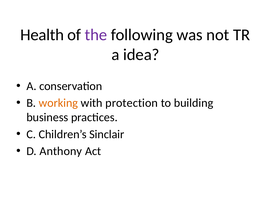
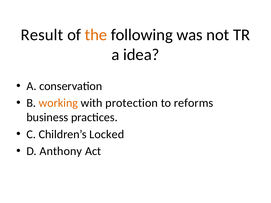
Health: Health -> Result (42, 35)
the colour: purple -> orange (96, 35)
building: building -> reforms (194, 103)
Sinclair: Sinclair -> Locked (107, 134)
